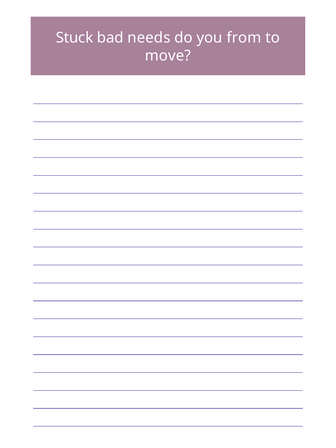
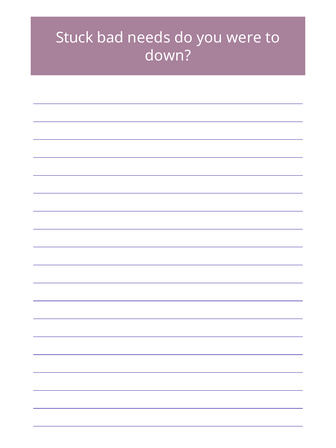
from: from -> were (244, 38)
move: move -> down (168, 56)
